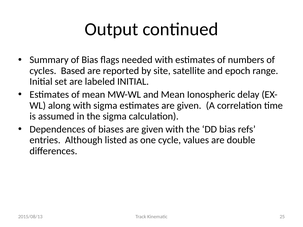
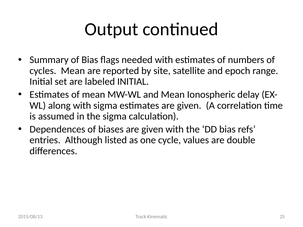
cycles Based: Based -> Mean (73, 71)
